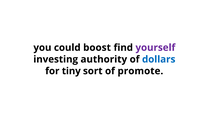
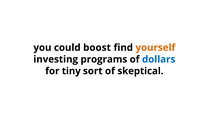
yourself colour: purple -> orange (155, 48)
authority: authority -> programs (104, 59)
promote: promote -> skeptical (140, 71)
